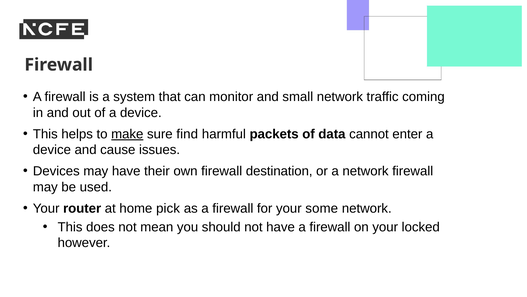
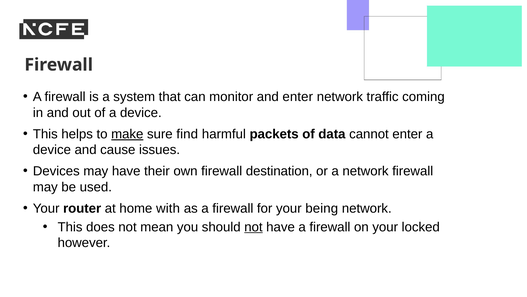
and small: small -> enter (298, 97)
pick: pick -> with (168, 208)
some: some -> being (322, 208)
not underline: none -> present (253, 227)
